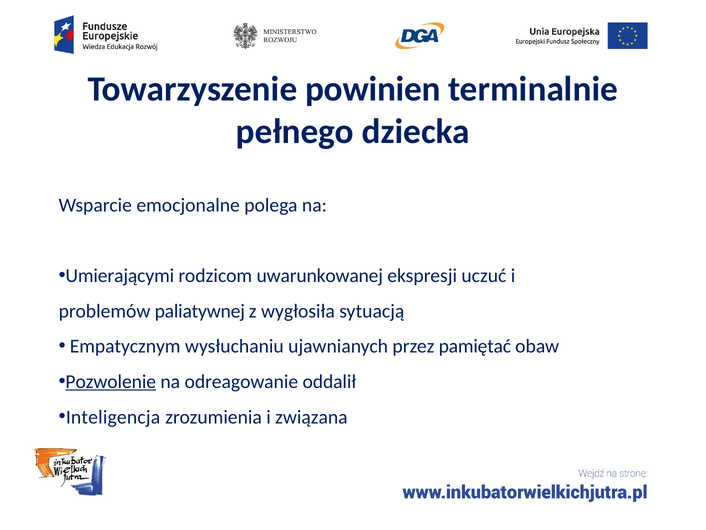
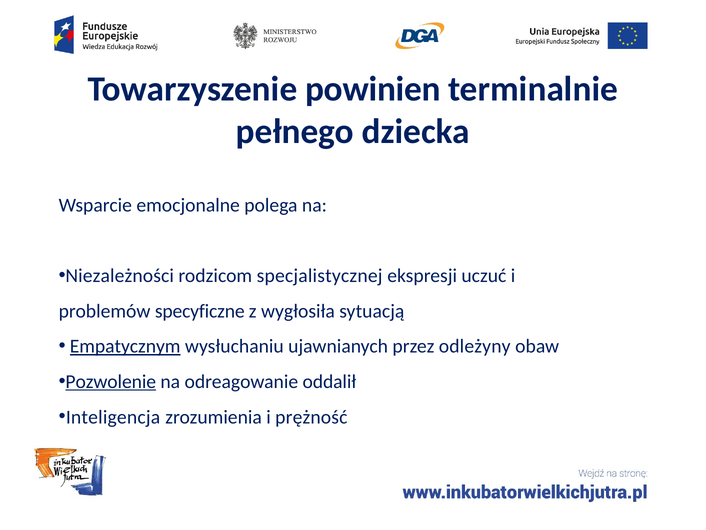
Umierającymi: Umierającymi -> Niezależności (120, 275)
uwarunkowanej: uwarunkowanej -> specjalistycznej (320, 275)
paliatywnej: paliatywnej -> specyficzne (200, 311)
Empatycznym underline: none -> present (125, 346)
pamiętać: pamiętać -> odleżyny (475, 346)
związana: związana -> prężność (311, 417)
